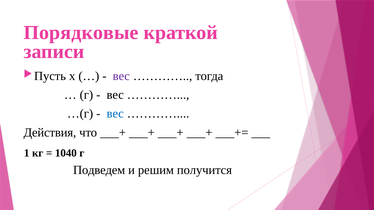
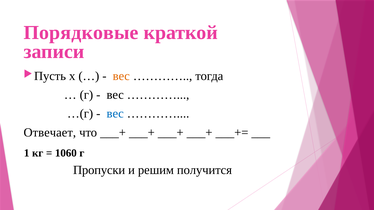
вес colour: purple -> orange (121, 76)
Действия: Действия -> Отвечает (50, 133)
1040: 1040 -> 1060 (66, 153)
Подведем: Подведем -> Пропуски (99, 170)
